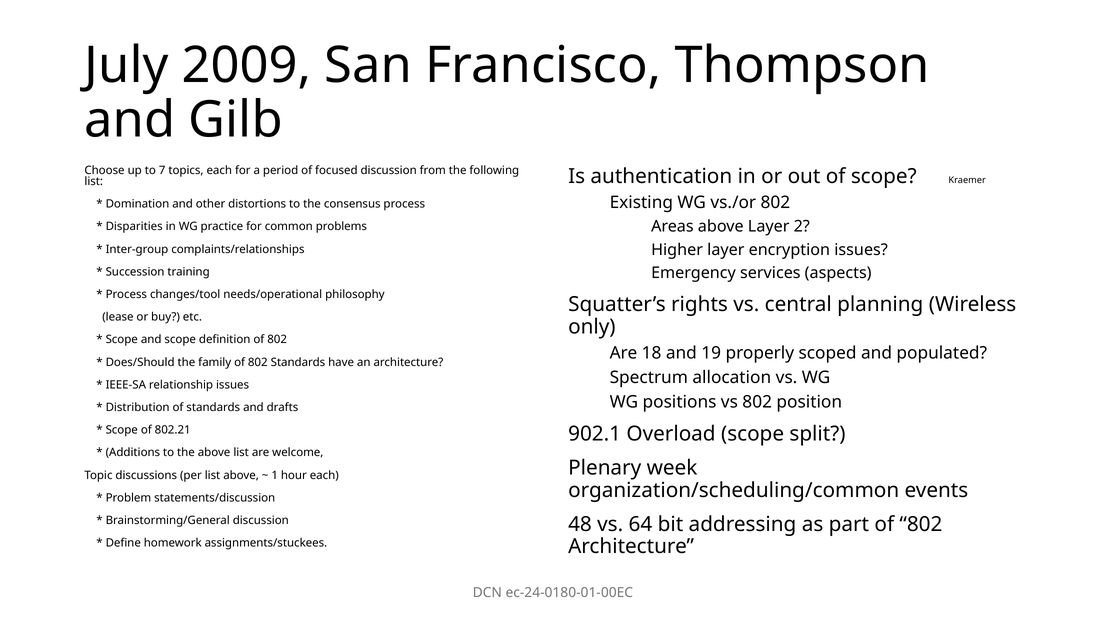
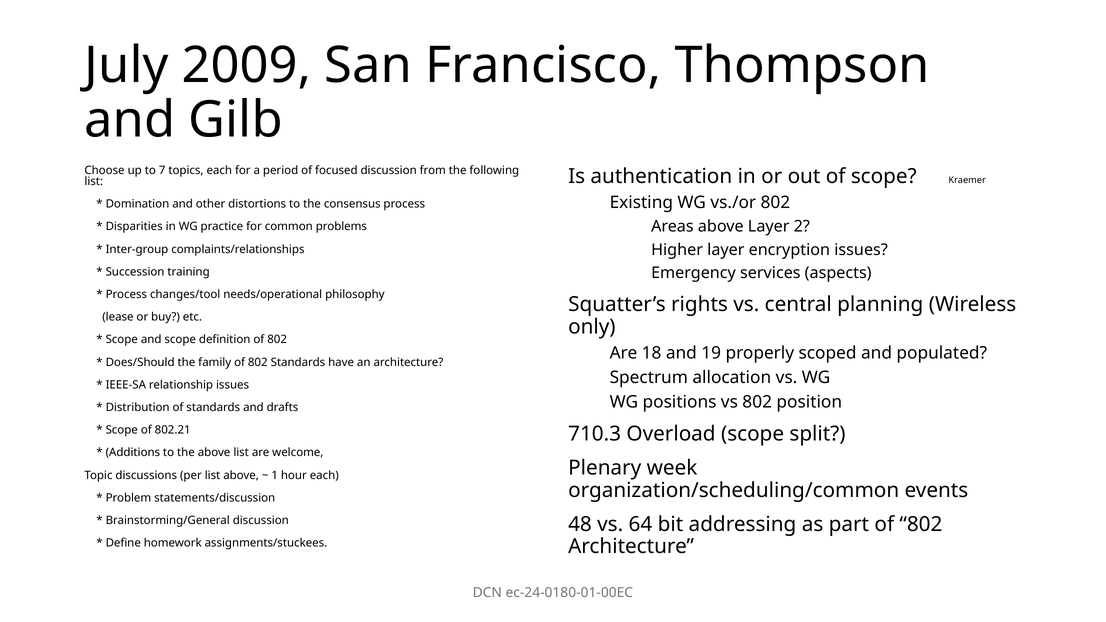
902.1: 902.1 -> 710.3 (595, 434)
